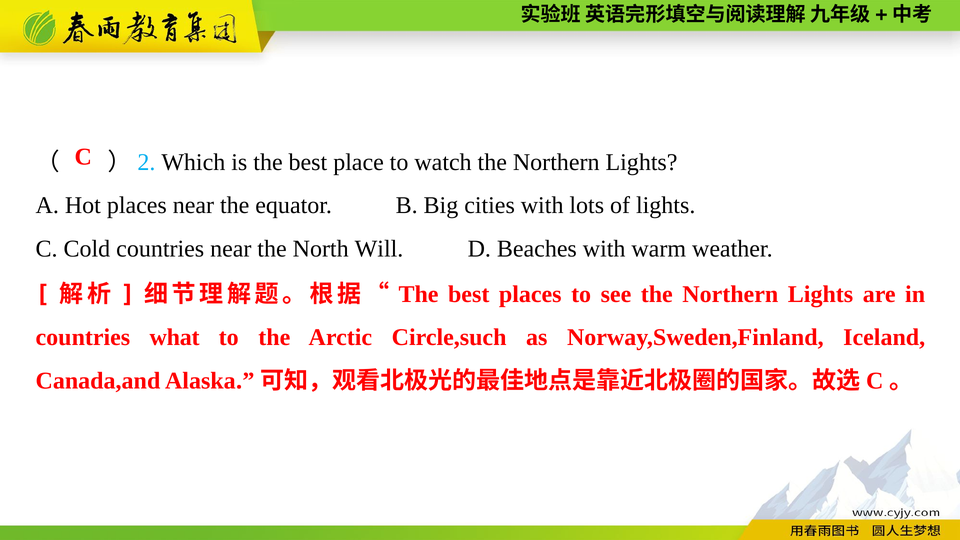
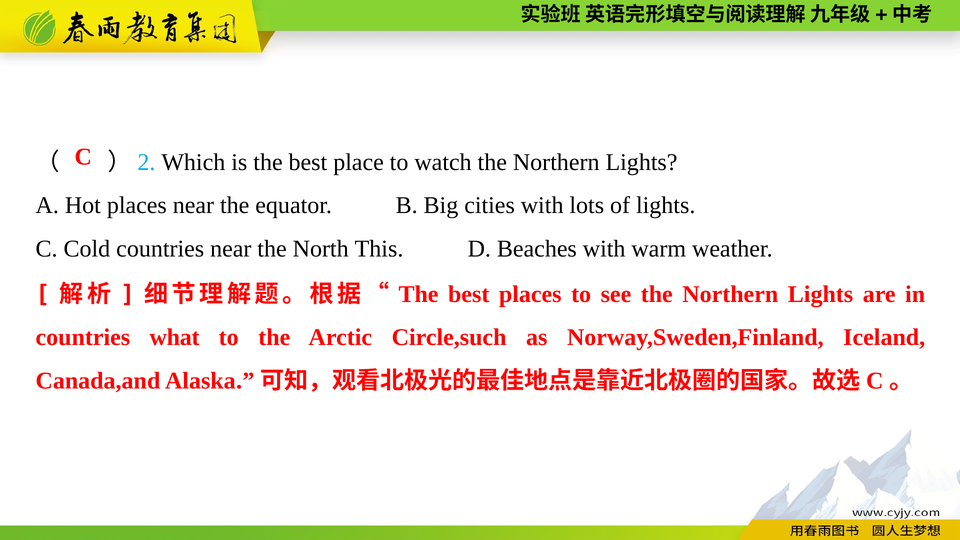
Will: Will -> This (379, 249)
